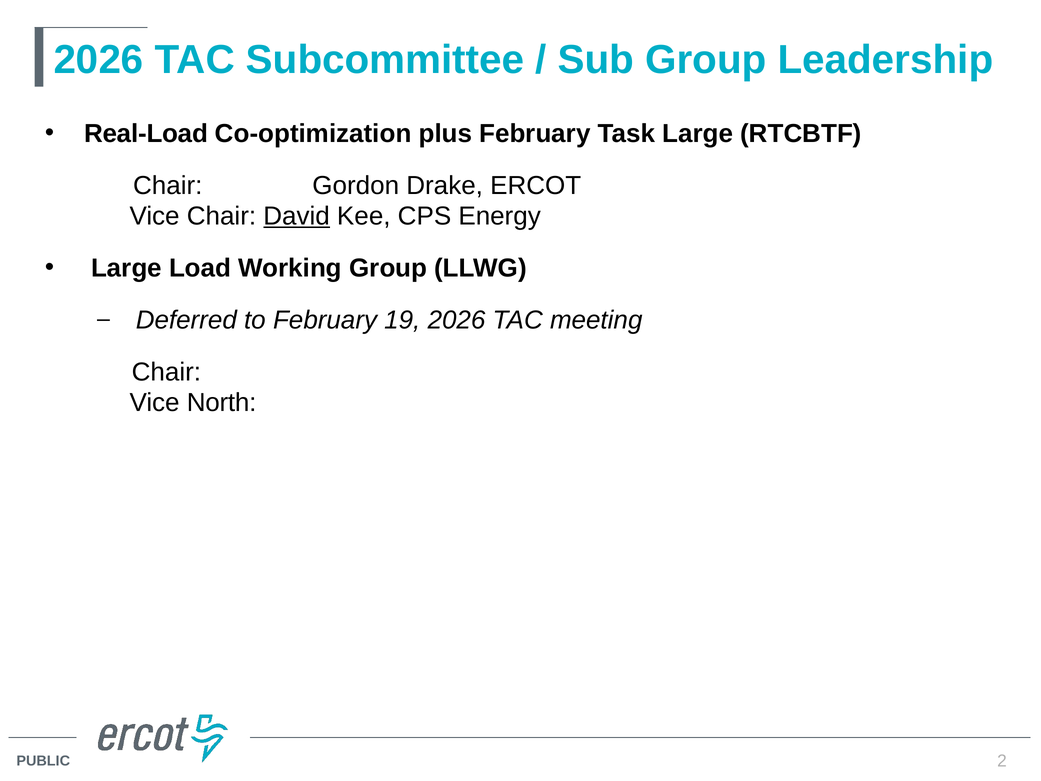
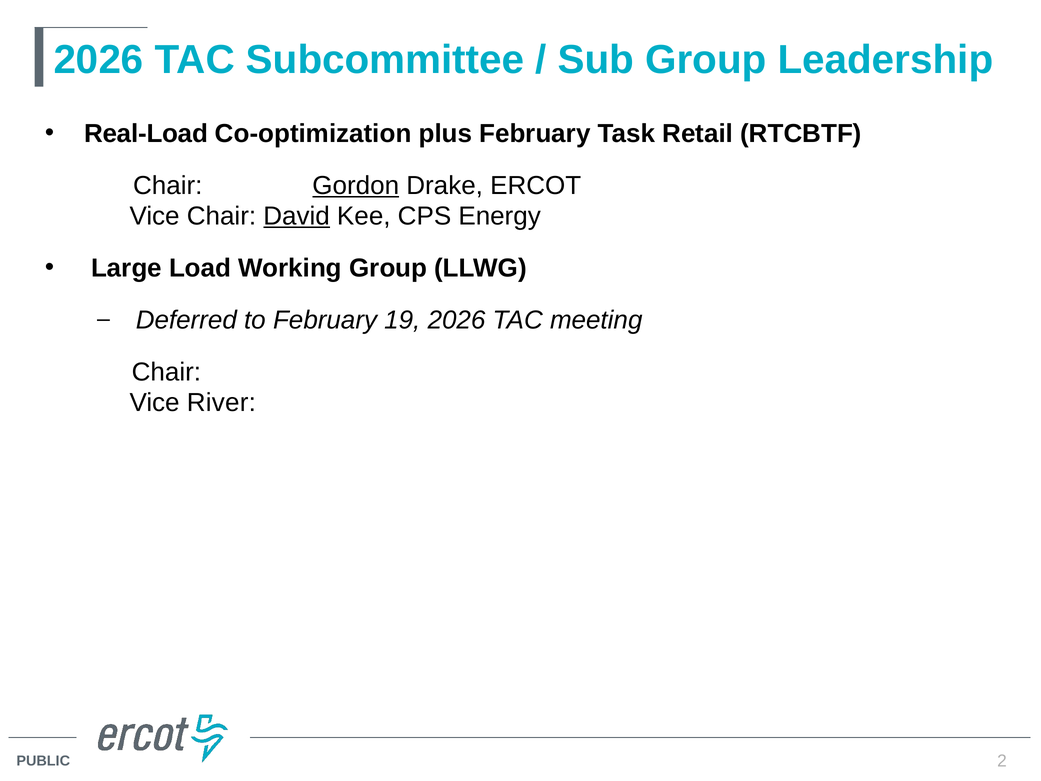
Task Large: Large -> Retail (698, 134)
Gordon underline: none -> present (356, 186)
North: North -> River (221, 402)
